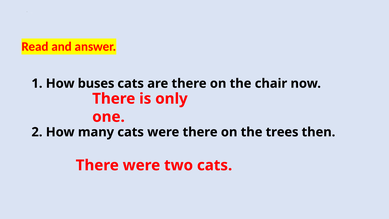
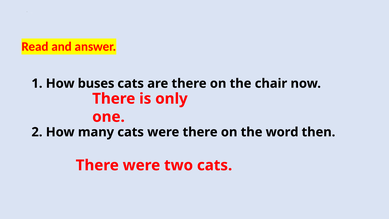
trees: trees -> word (282, 132)
